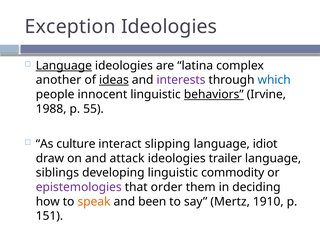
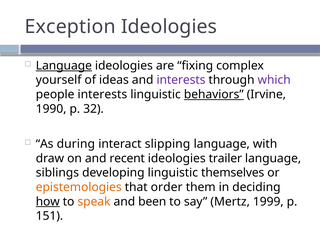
latina: latina -> fixing (195, 66)
another: another -> yourself (59, 80)
ideas underline: present -> none (114, 80)
which colour: blue -> purple (274, 80)
people innocent: innocent -> interests (102, 94)
1988: 1988 -> 1990 (51, 109)
55: 55 -> 32 (93, 109)
culture: culture -> during (76, 144)
idiot: idiot -> with (265, 144)
attack: attack -> recent (127, 158)
commodity: commodity -> themselves (233, 173)
epistemologies colour: purple -> orange (79, 187)
how underline: none -> present (48, 202)
1910: 1910 -> 1999 (268, 202)
